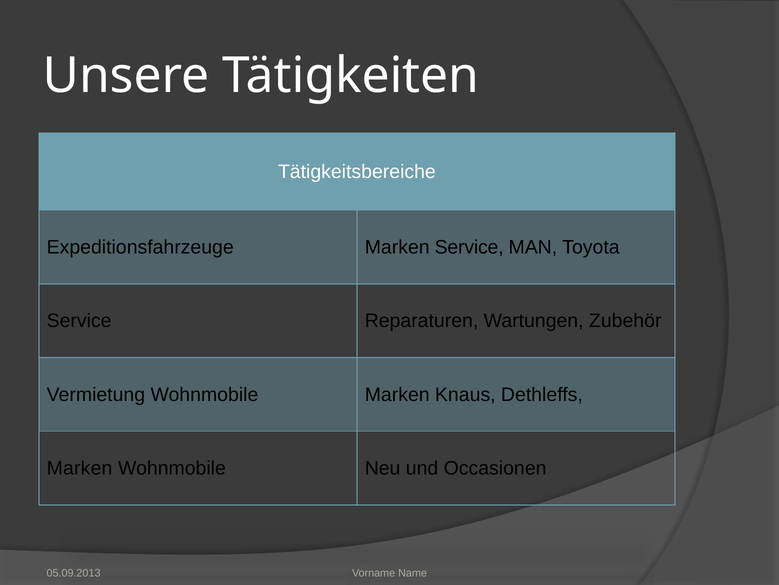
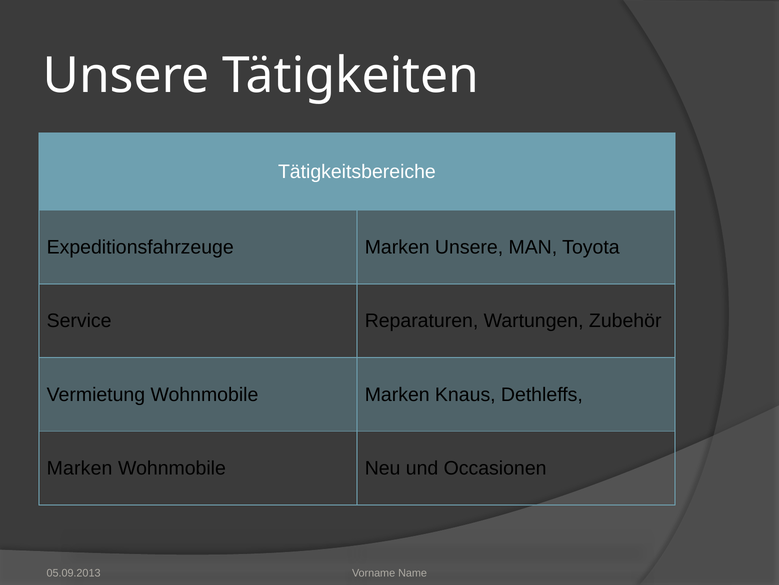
Marken Service: Service -> Unsere (469, 247)
